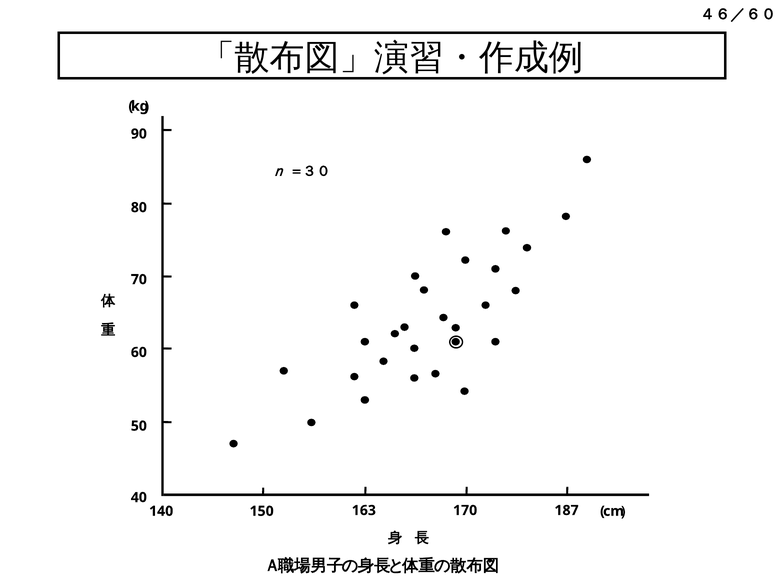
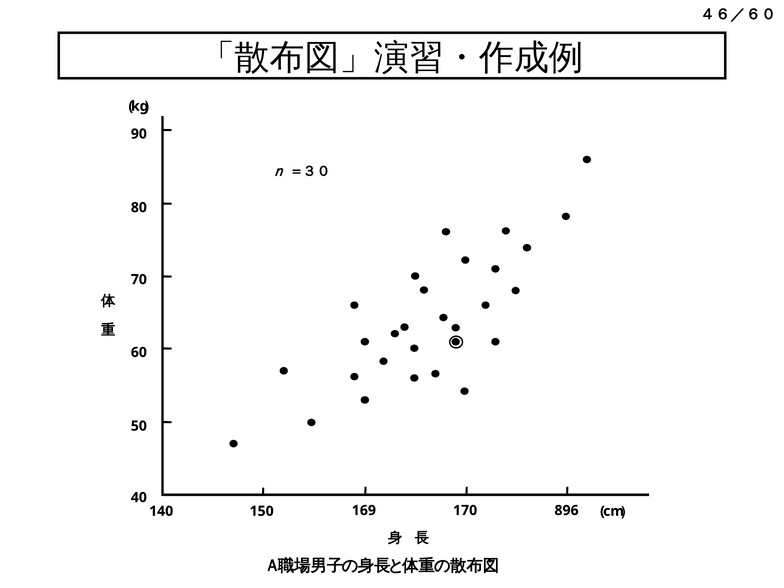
163: 163 -> 169 (364, 510)
187: 187 -> 896 (567, 510)
